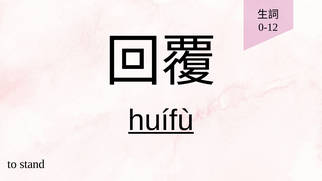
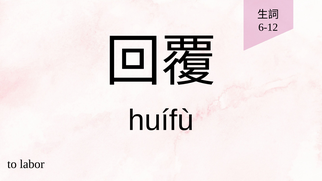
0-12: 0-12 -> 6-12 (268, 27)
huífù underline: present -> none (161, 120)
stand: stand -> labor (32, 164)
